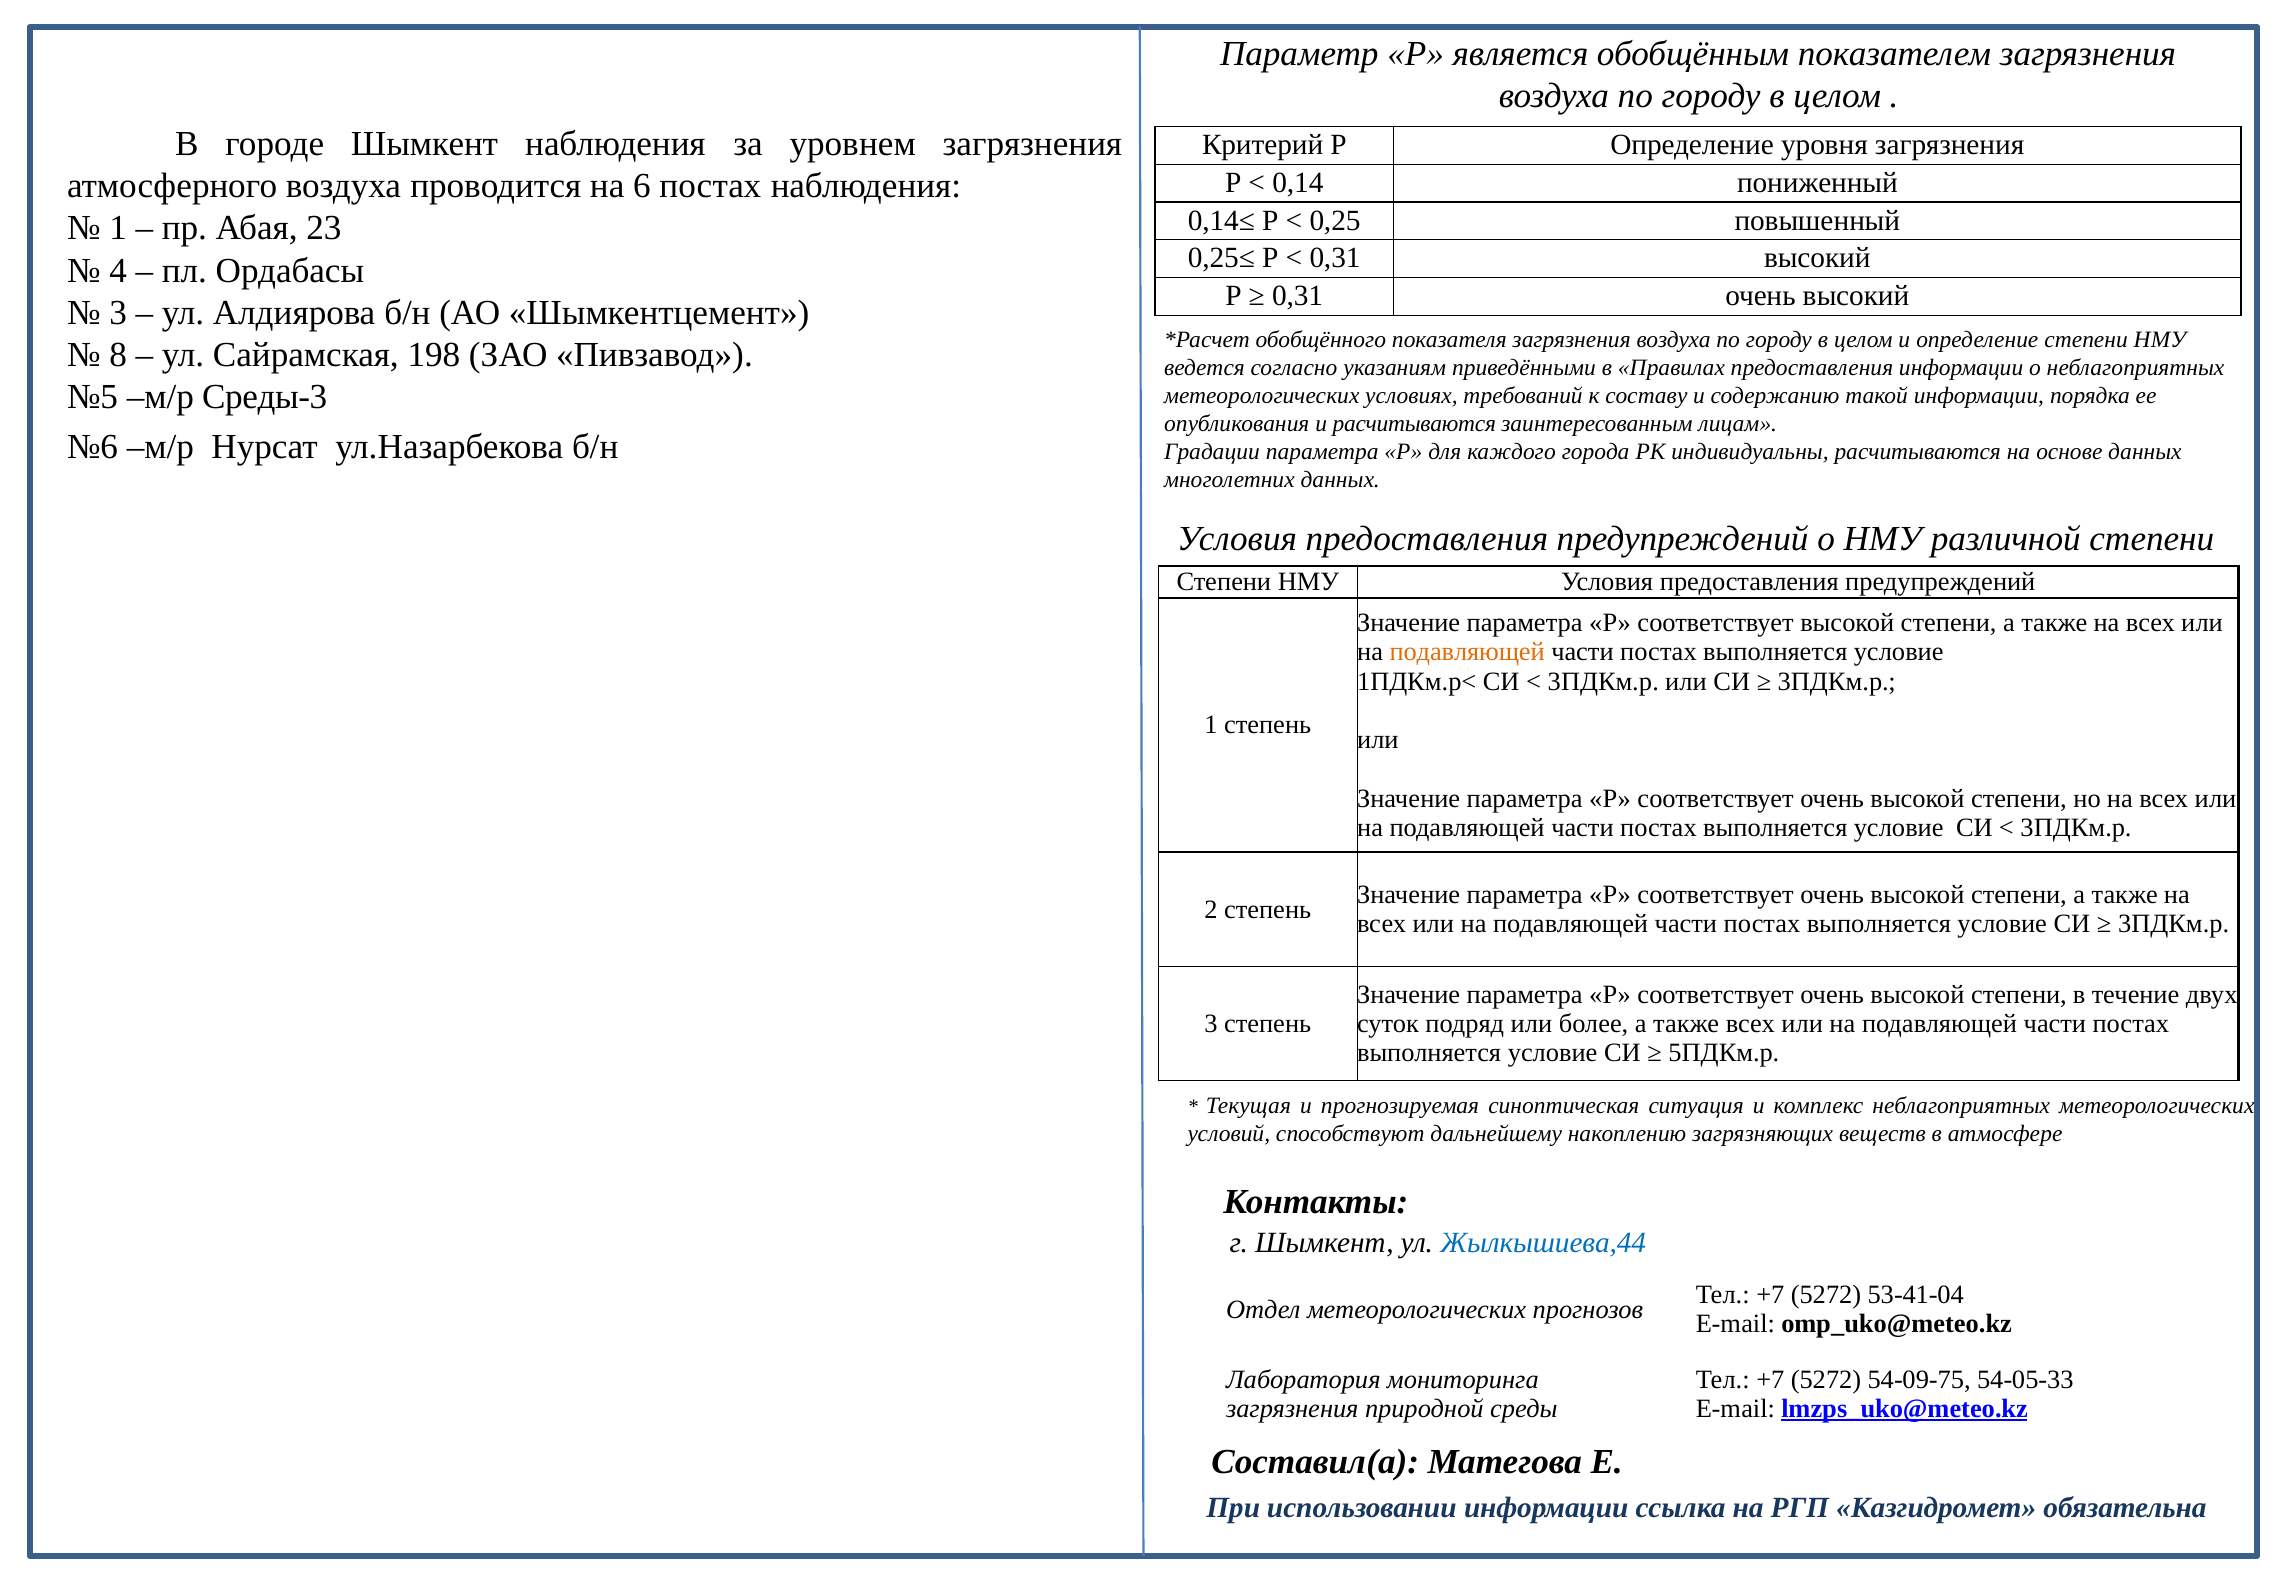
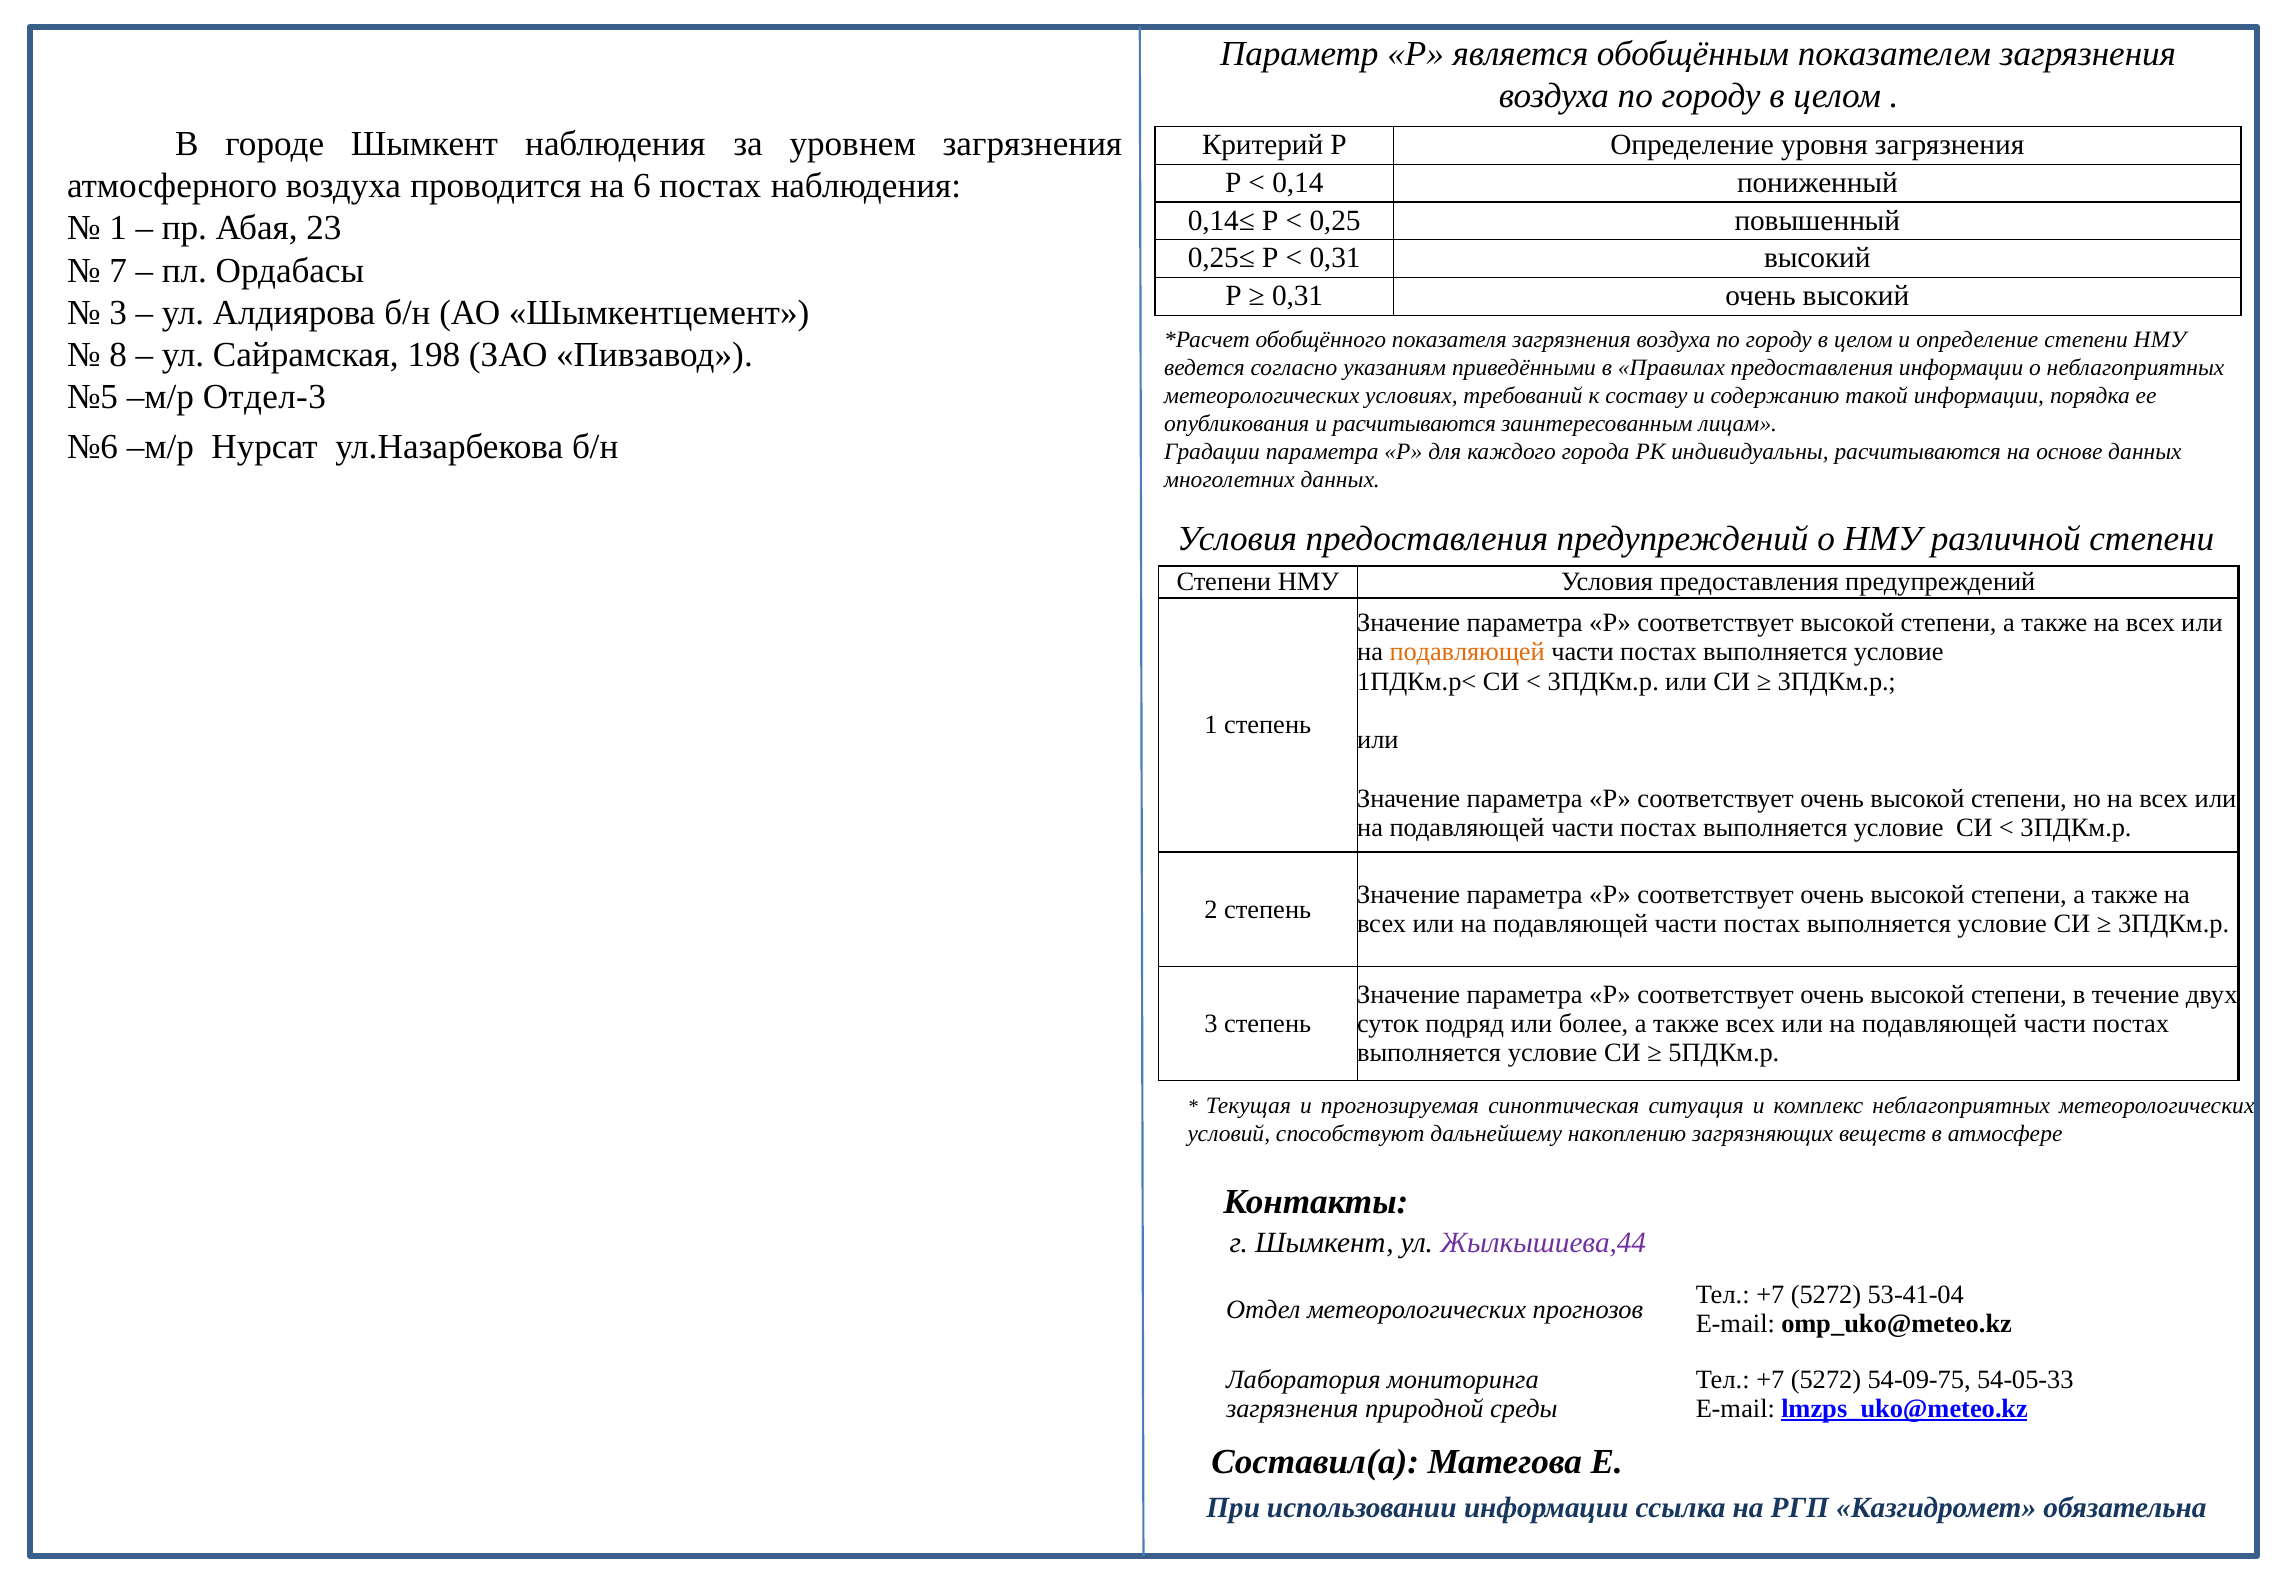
4: 4 -> 7 (118, 271)
Среды-3: Среды-3 -> Отдел-3 (264, 397)
Жылкышиева,44 colour: blue -> purple (1543, 1243)
